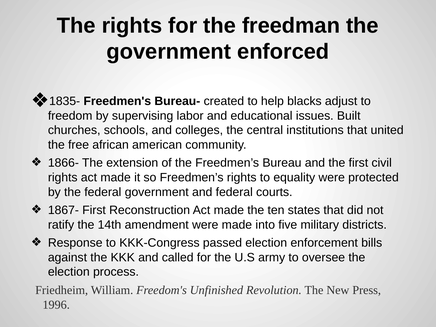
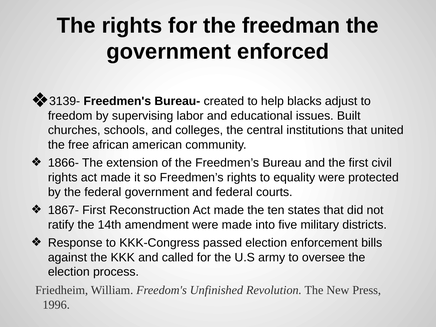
1835-: 1835- -> 3139- (65, 101)
